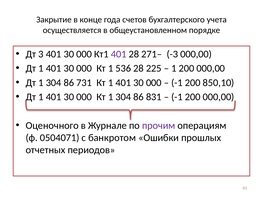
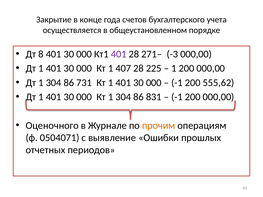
3: 3 -> 8 (41, 54)
536: 536 -> 407 (123, 68)
850,10: 850,10 -> 555,62 (219, 83)
прочим colour: purple -> orange (159, 126)
банкротом: банкротом -> выявление (112, 138)
